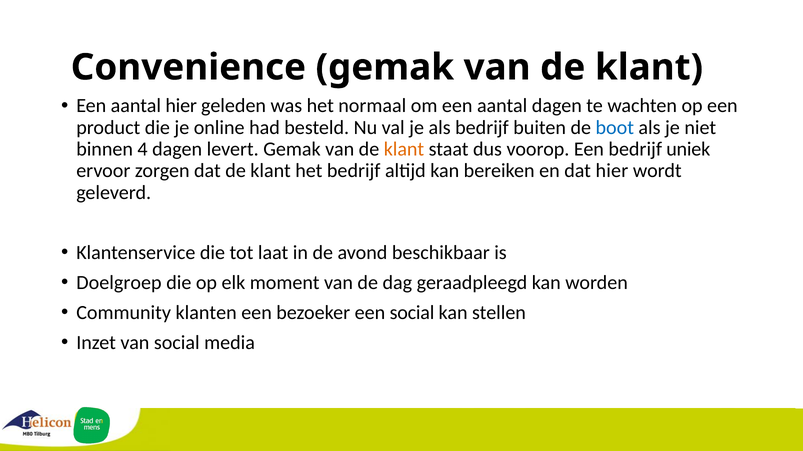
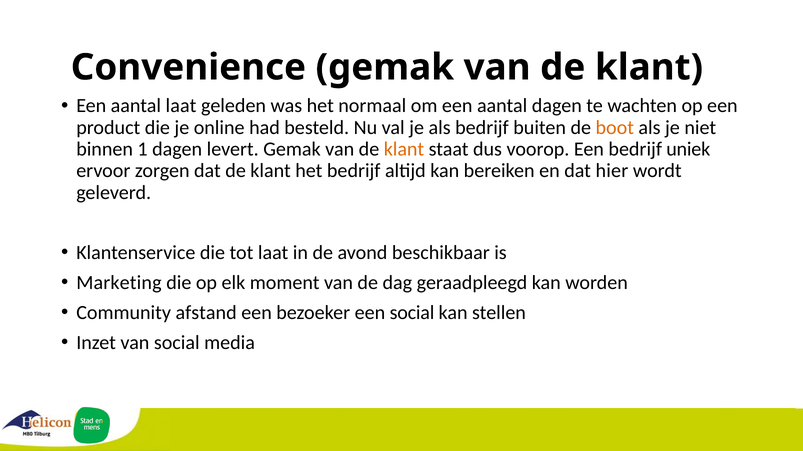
aantal hier: hier -> laat (181, 106)
boot colour: blue -> orange (615, 128)
4: 4 -> 1 (143, 149)
Doelgroep: Doelgroep -> Marketing (119, 283)
klanten: klanten -> afstand (206, 313)
